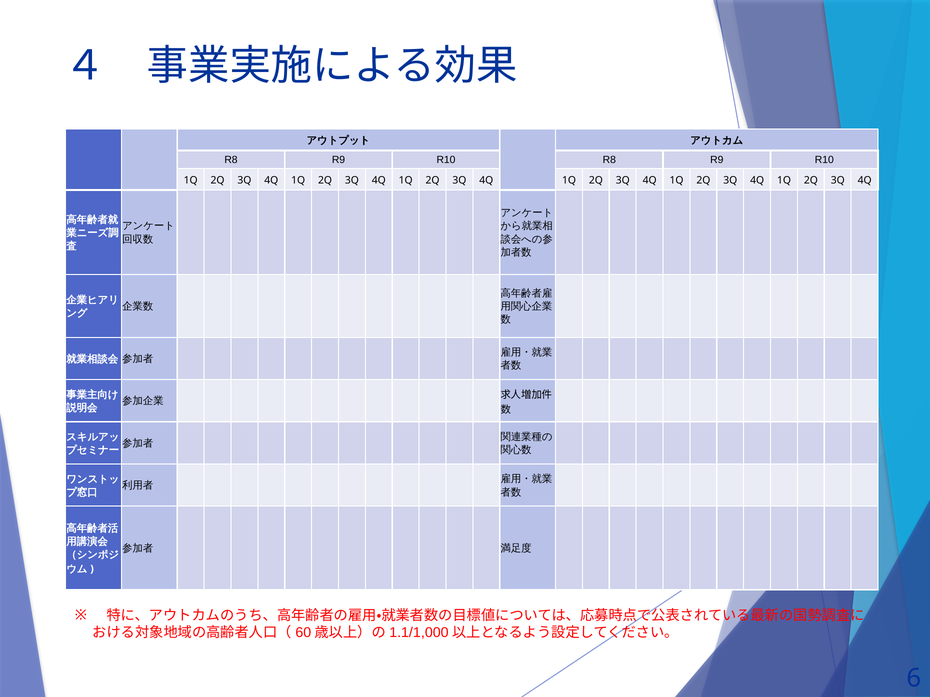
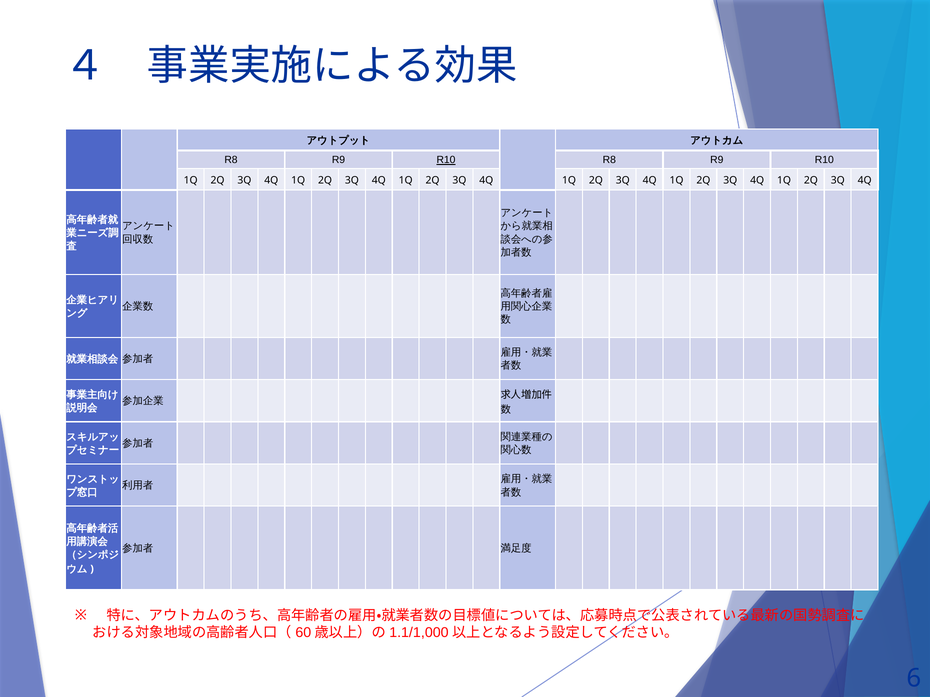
R10 underline: none -> present (446, 160)
